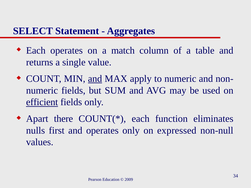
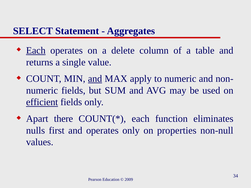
Each underline: none -> present (36, 51)
match: match -> delete (123, 51)
expressed: expressed -> properties (177, 131)
